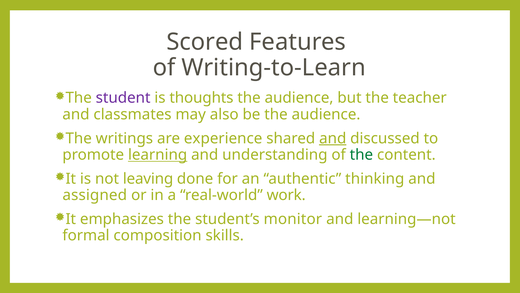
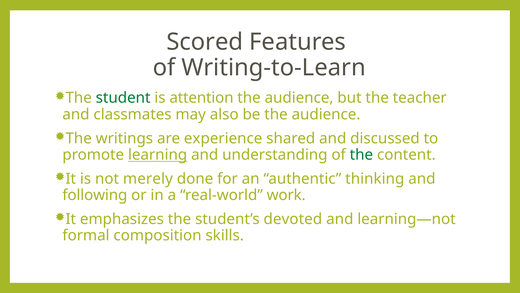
student colour: purple -> green (123, 98)
thoughts: thoughts -> attention (202, 98)
and underline: present -> none (333, 138)
leaving: leaving -> merely (148, 179)
assigned: assigned -> following (95, 195)
monitor: monitor -> devoted (293, 219)
